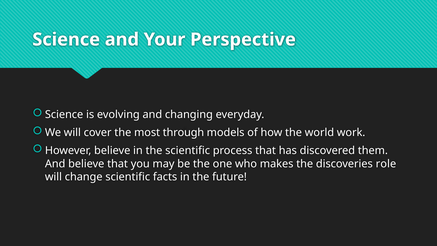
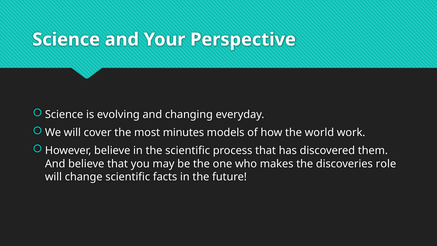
through: through -> minutes (183, 132)
